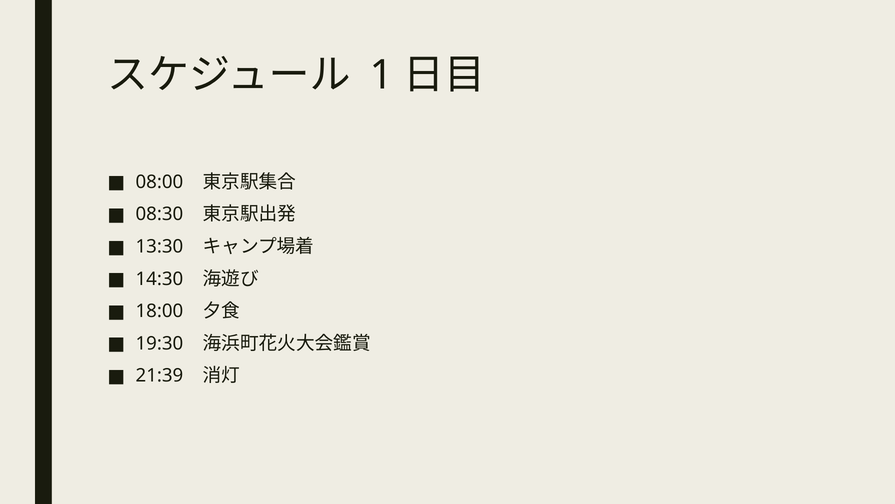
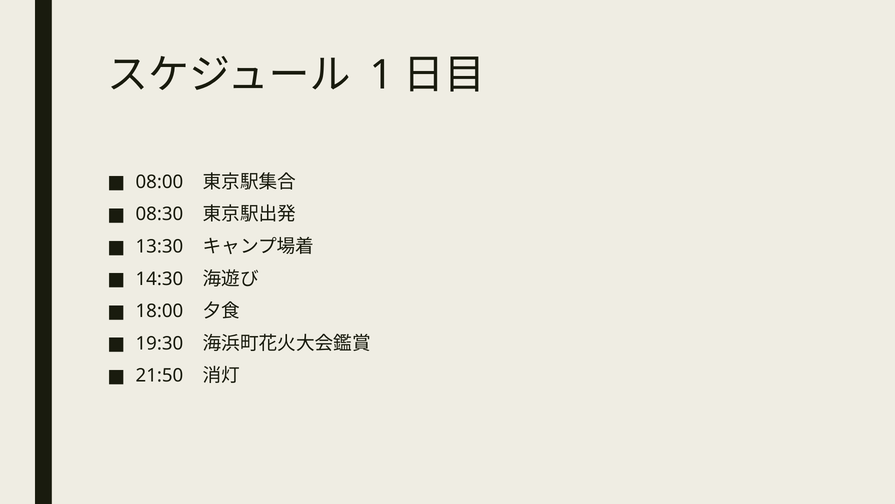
21:39: 21:39 -> 21:50 (159, 375)
